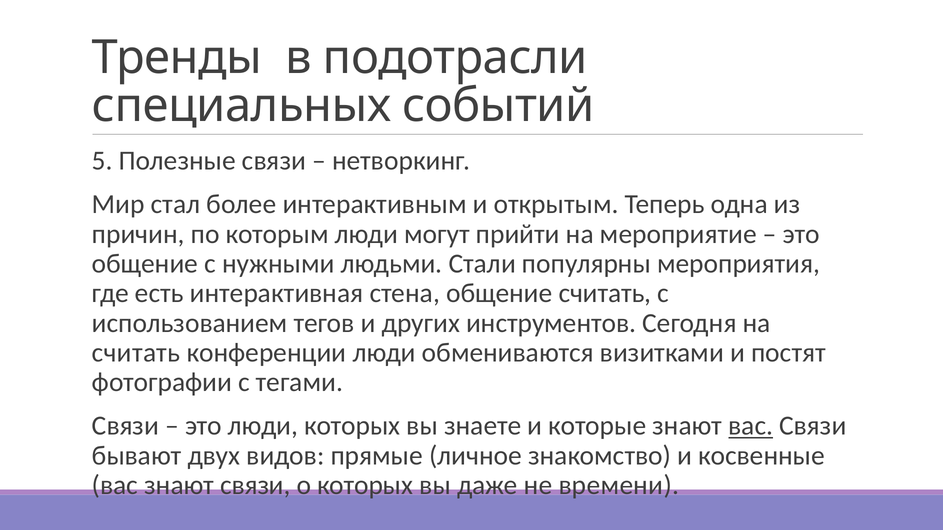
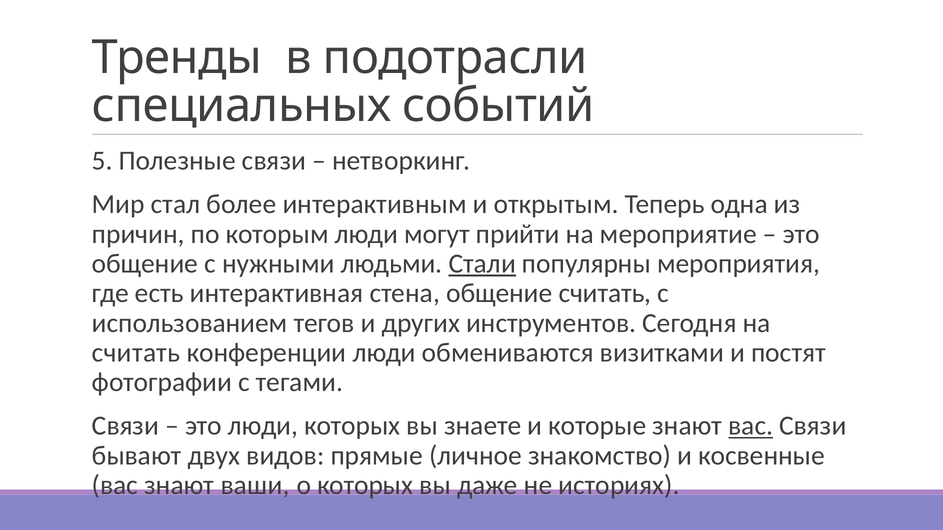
Стали underline: none -> present (482, 264)
знают связи: связи -> ваши (255, 486)
времени: времени -> историях (619, 486)
